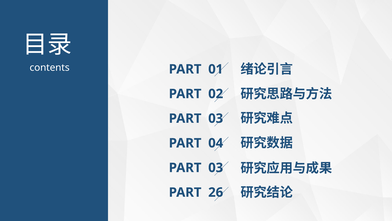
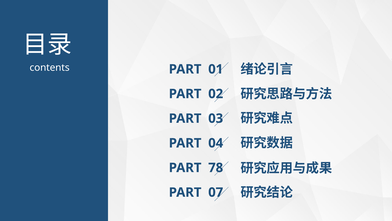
03: 03 -> 78 (216, 167)
26: 26 -> 07 (216, 192)
